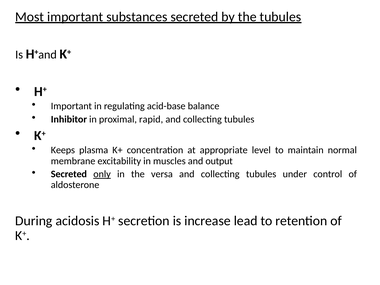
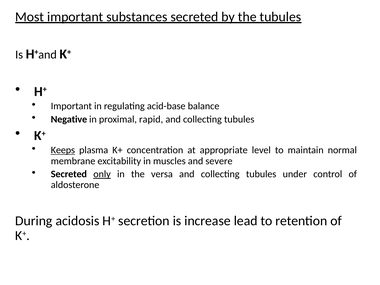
Inhibitor: Inhibitor -> Negative (69, 119)
Keeps underline: none -> present (63, 150)
output: output -> severe (219, 161)
